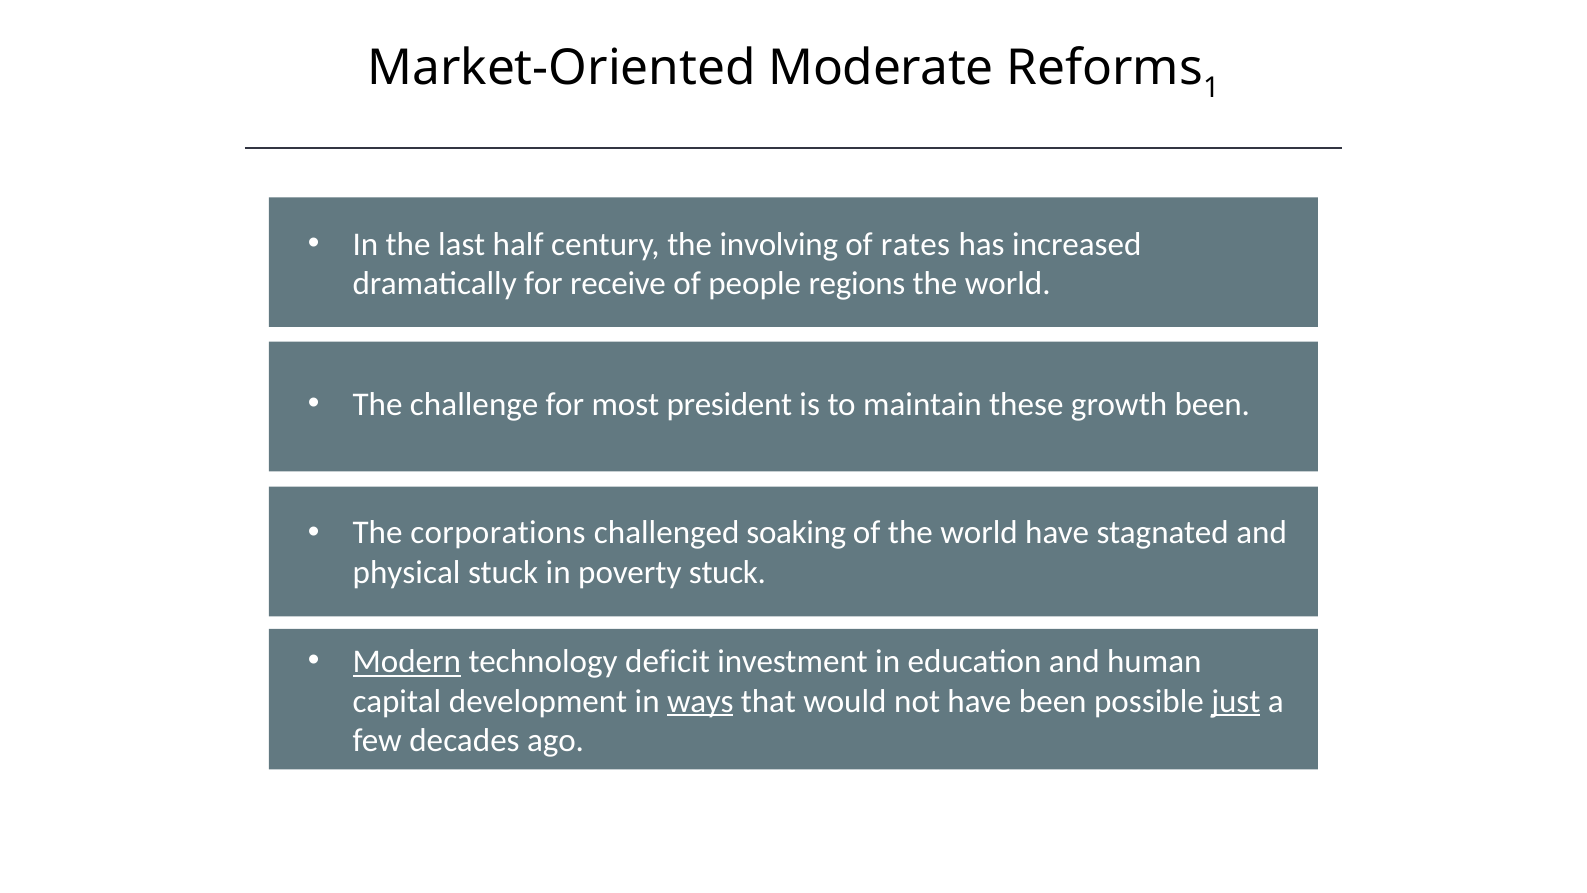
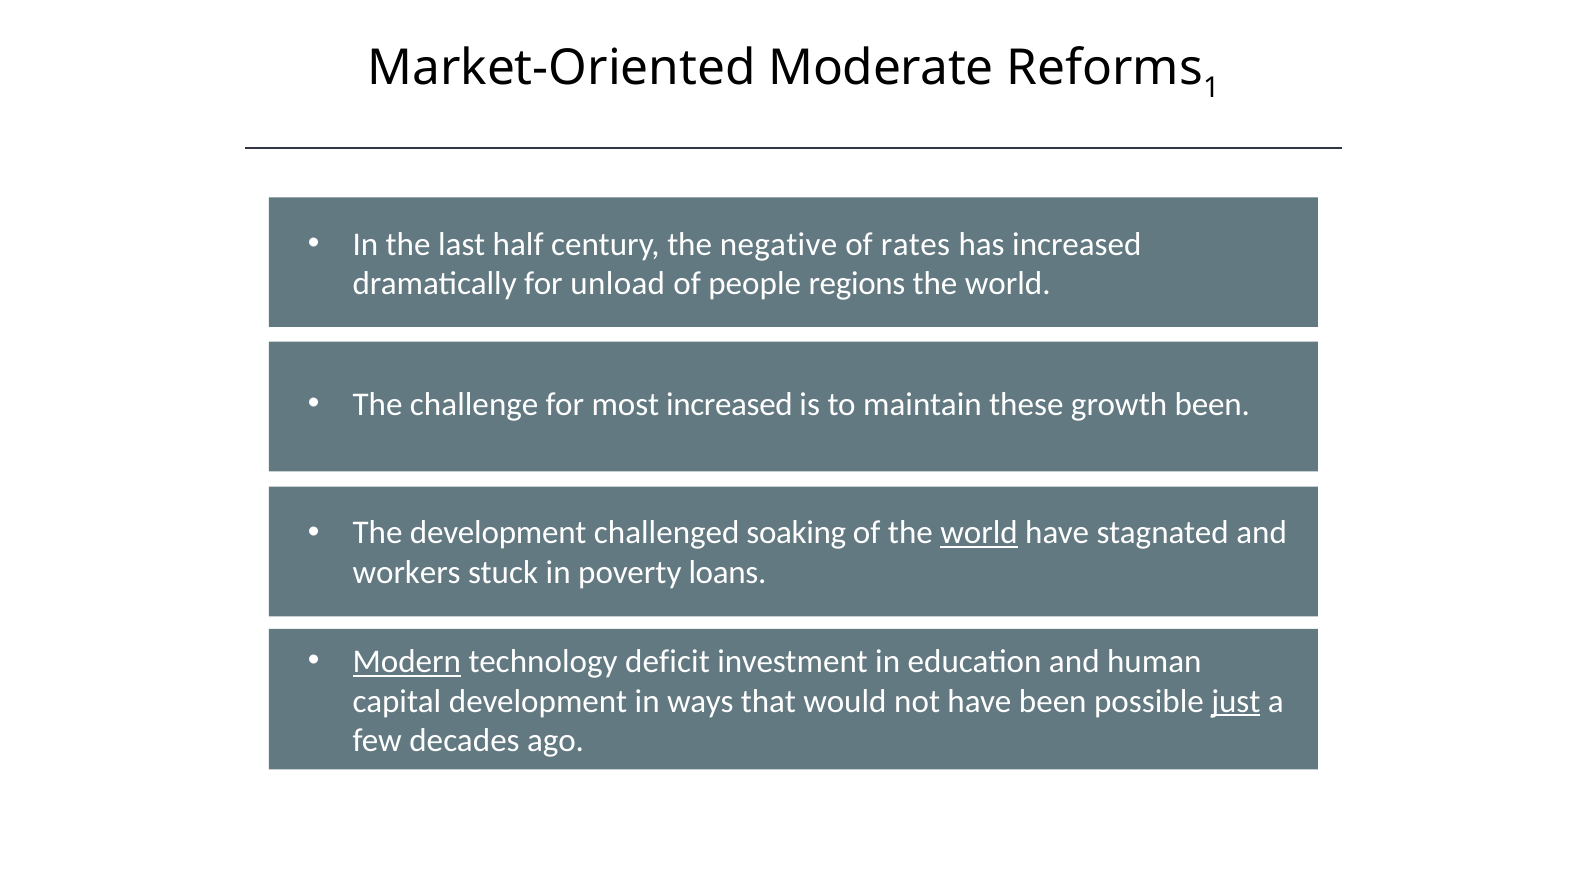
involving: involving -> negative (779, 244)
receive: receive -> unload (618, 284)
most president: president -> increased (729, 404)
The corporations: corporations -> development (498, 533)
world underline: none -> present (979, 533)
physical: physical -> workers (407, 573)
poverty stuck: stuck -> loans (727, 573)
ways underline: present -> none (700, 701)
